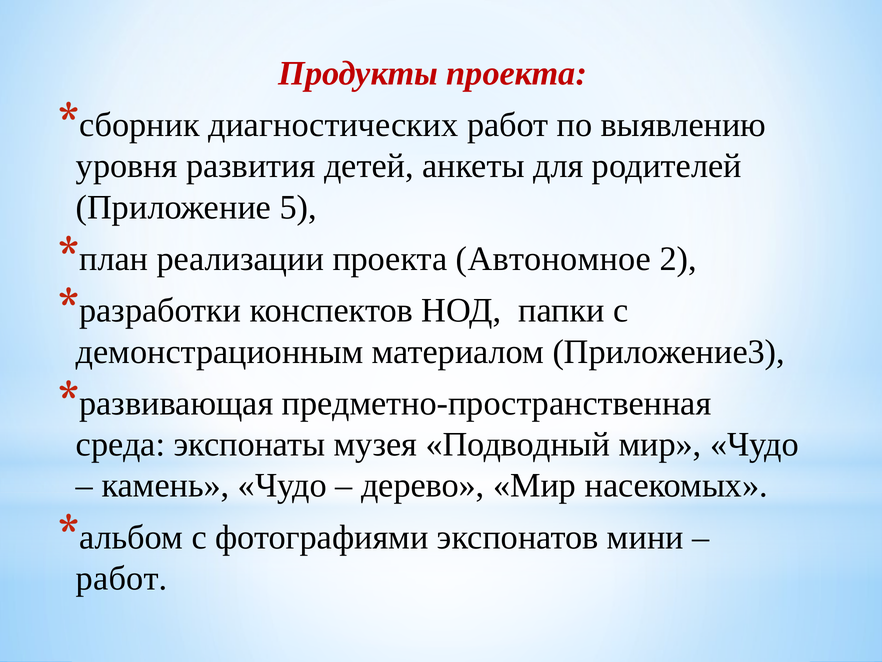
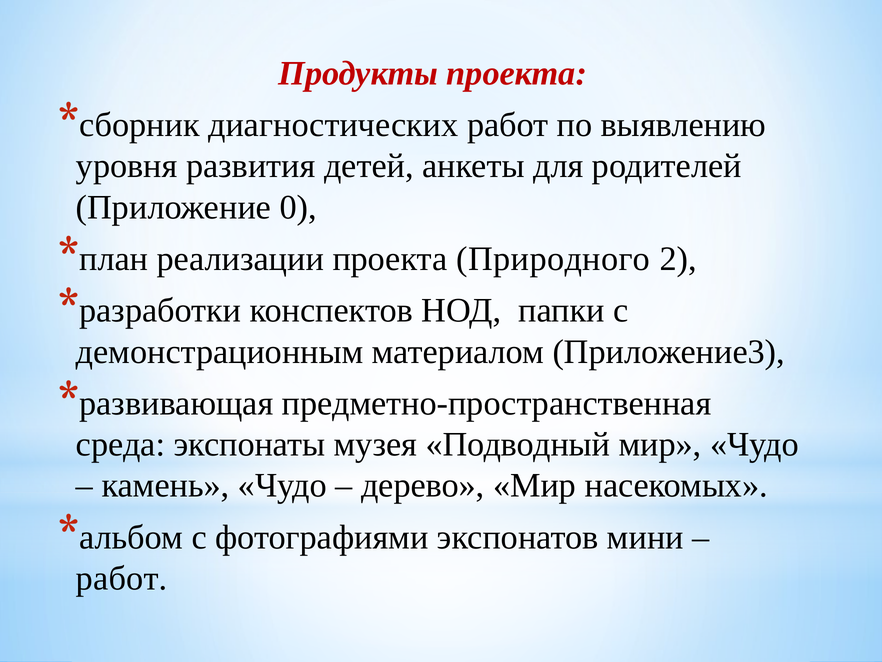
5: 5 -> 0 (298, 207)
Автономное: Автономное -> Природного (553, 259)
